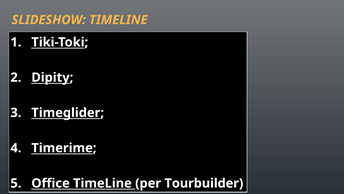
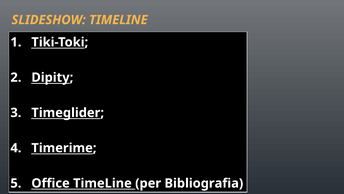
Tourbuilder: Tourbuilder -> Bibliografia (204, 183)
